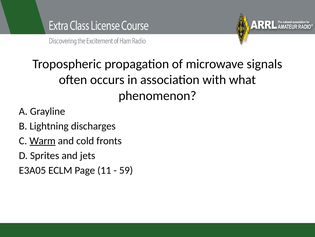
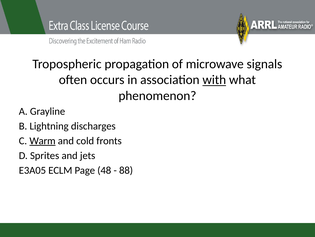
with underline: none -> present (214, 80)
11: 11 -> 48 (104, 170)
59: 59 -> 88 (126, 170)
